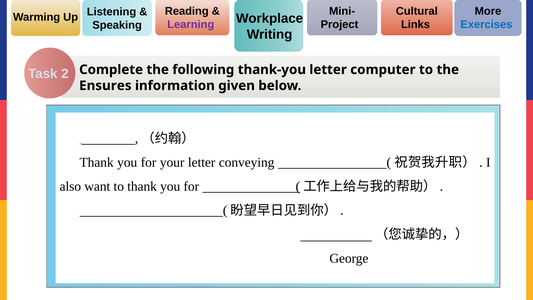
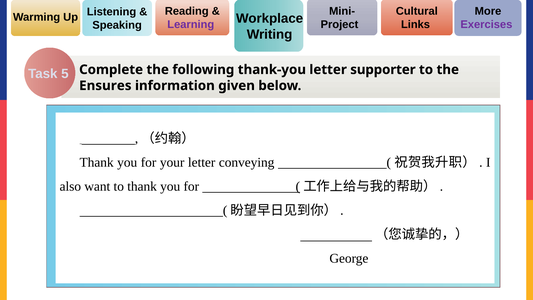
Exercises colour: blue -> purple (486, 25)
2: 2 -> 5 (65, 74)
computer: computer -> supporter (383, 70)
